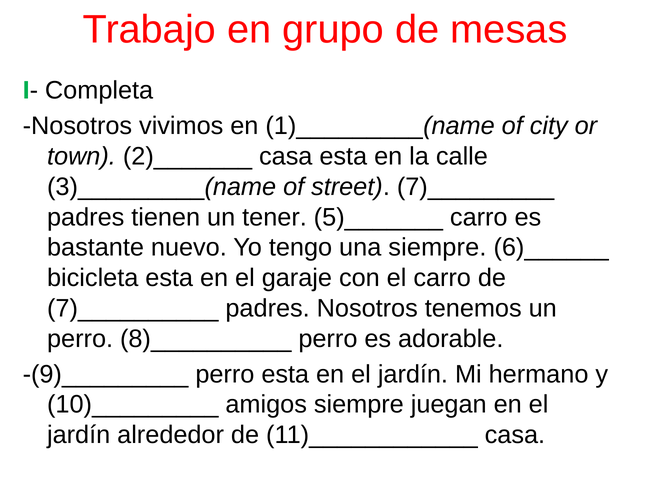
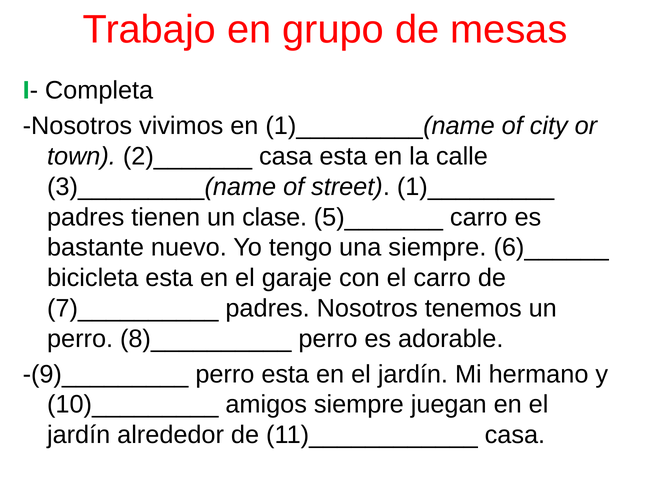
7)_________: 7)_________ -> 1)_________ (476, 187)
tener: tener -> clase (275, 217)
